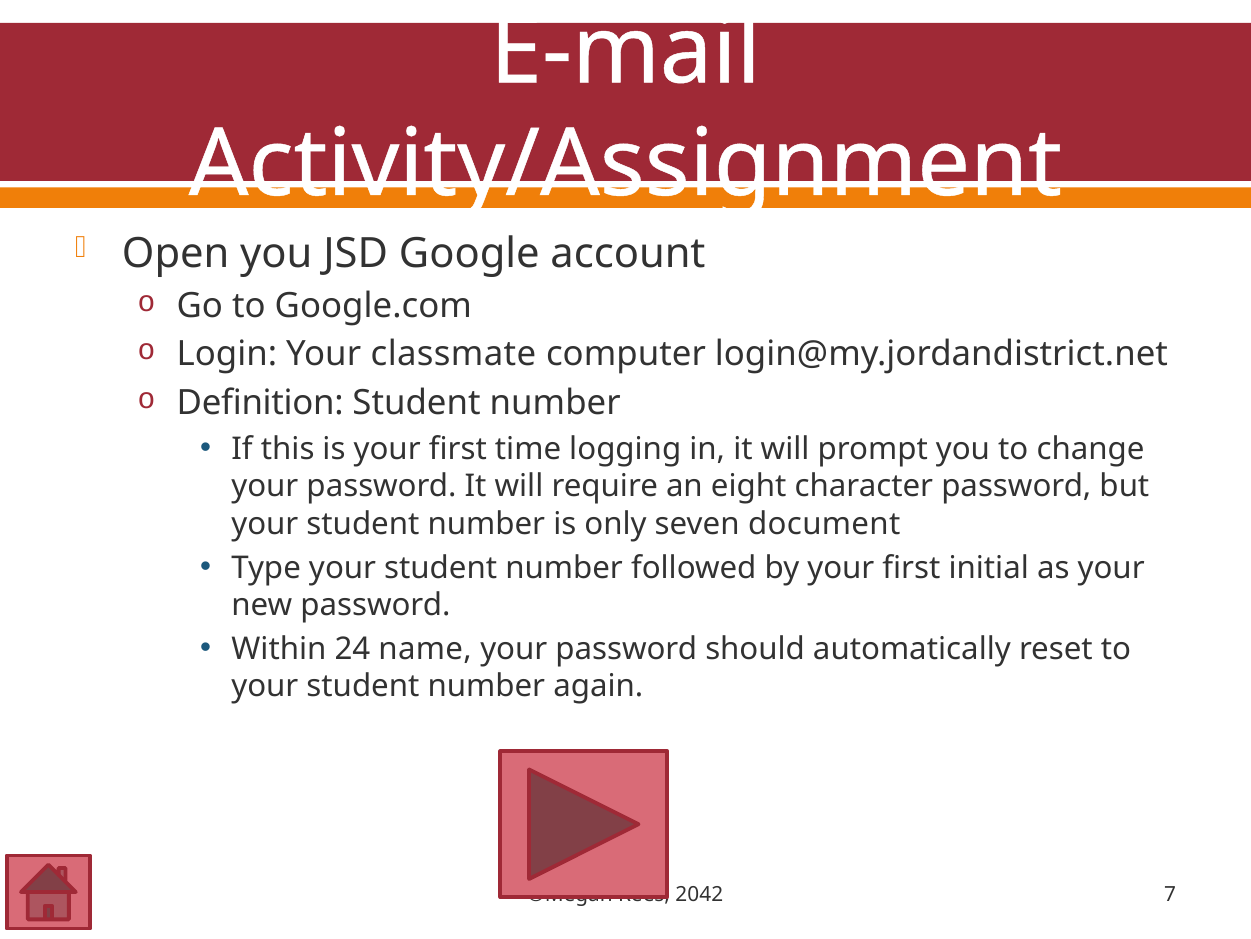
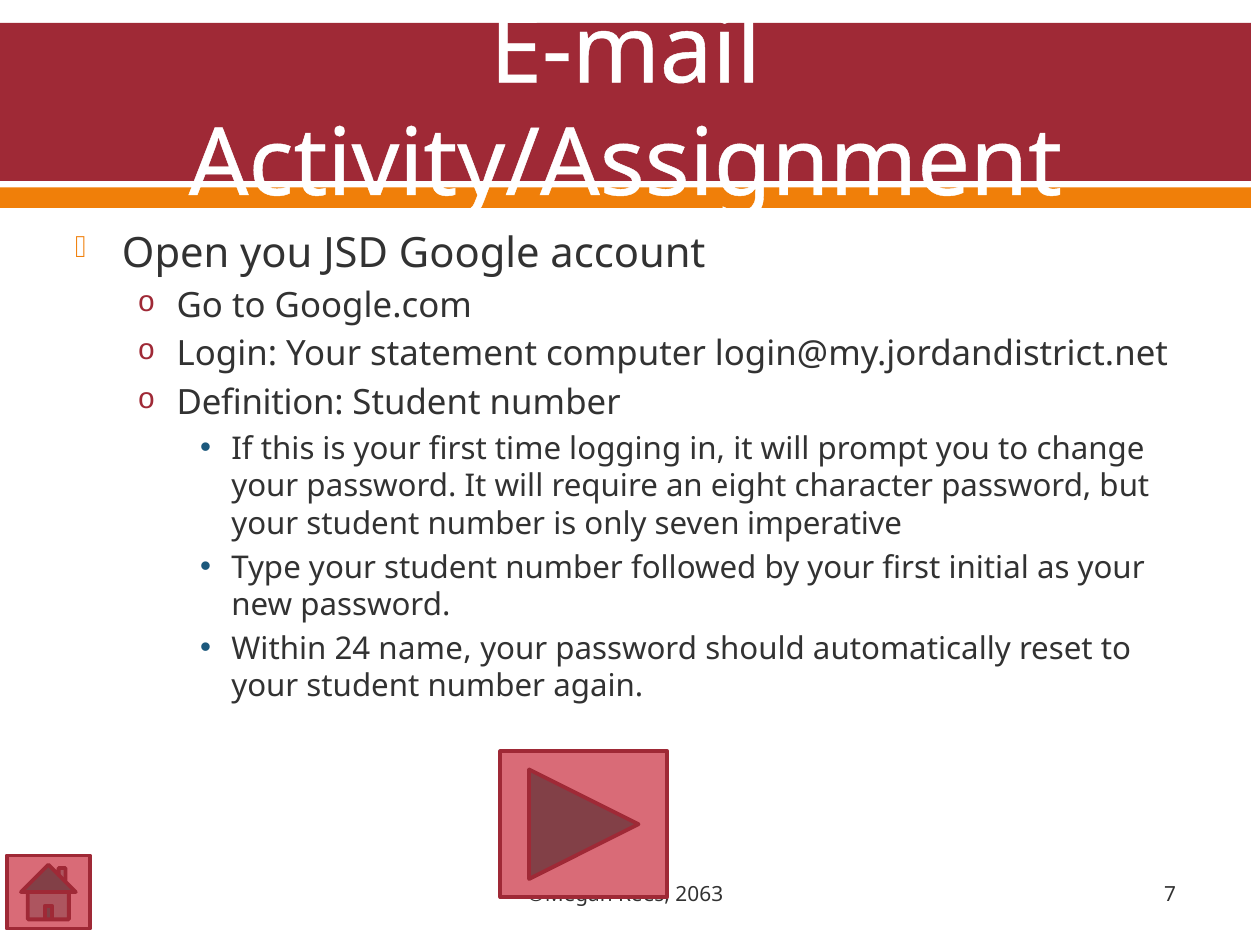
classmate: classmate -> statement (454, 354)
document: document -> imperative (825, 523)
2042: 2042 -> 2063 (699, 894)
